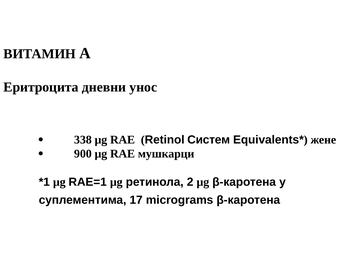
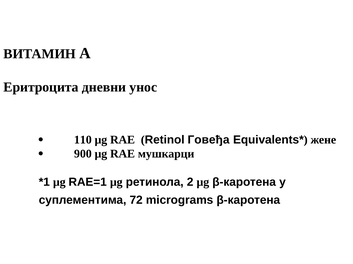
338: 338 -> 110 (83, 140)
Систем: Систем -> Говеђа (209, 140)
17: 17 -> 72 (136, 201)
